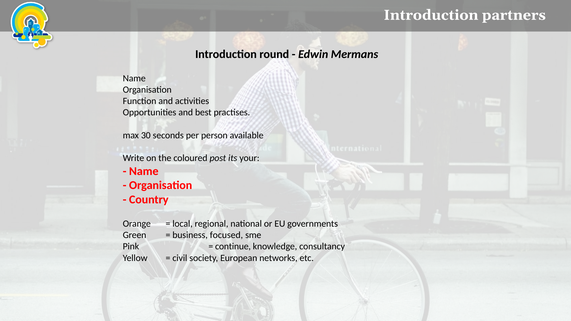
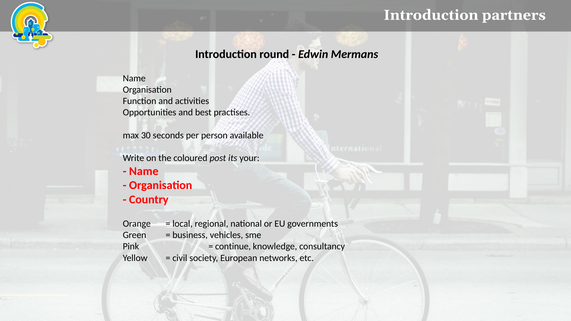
focused: focused -> vehicles (226, 235)
